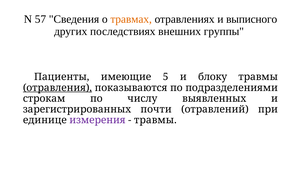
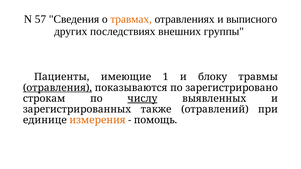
5: 5 -> 1 (166, 77)
подразделениями: подразделениями -> зарегистрировано (232, 88)
числу underline: none -> present (142, 99)
почти: почти -> также (156, 110)
измерения colour: purple -> orange (97, 120)
травмы: травмы -> помощь (155, 120)
